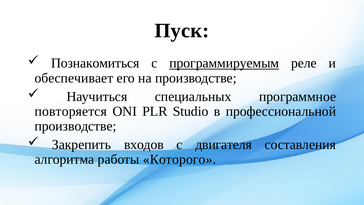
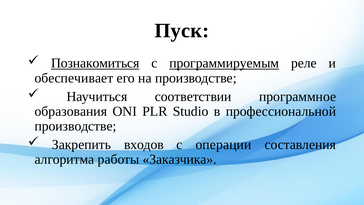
Познакомиться underline: none -> present (95, 63)
специальных: специальных -> соответствии (193, 96)
повторяется: повторяется -> образования (71, 111)
двигателя: двигателя -> операции (223, 144)
Которого: Которого -> Заказчика (180, 159)
